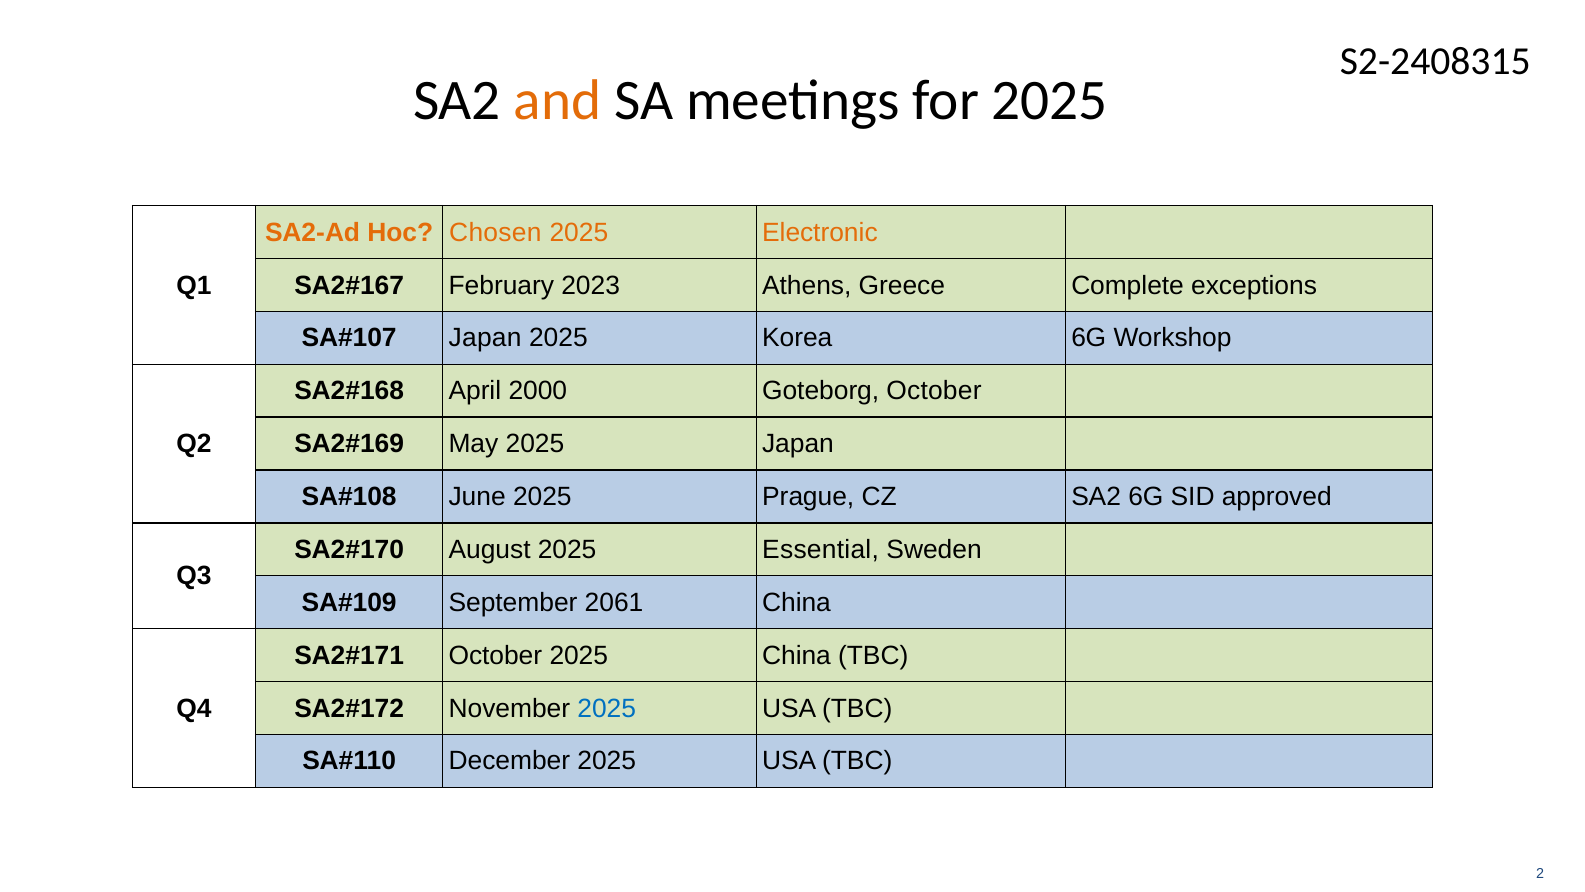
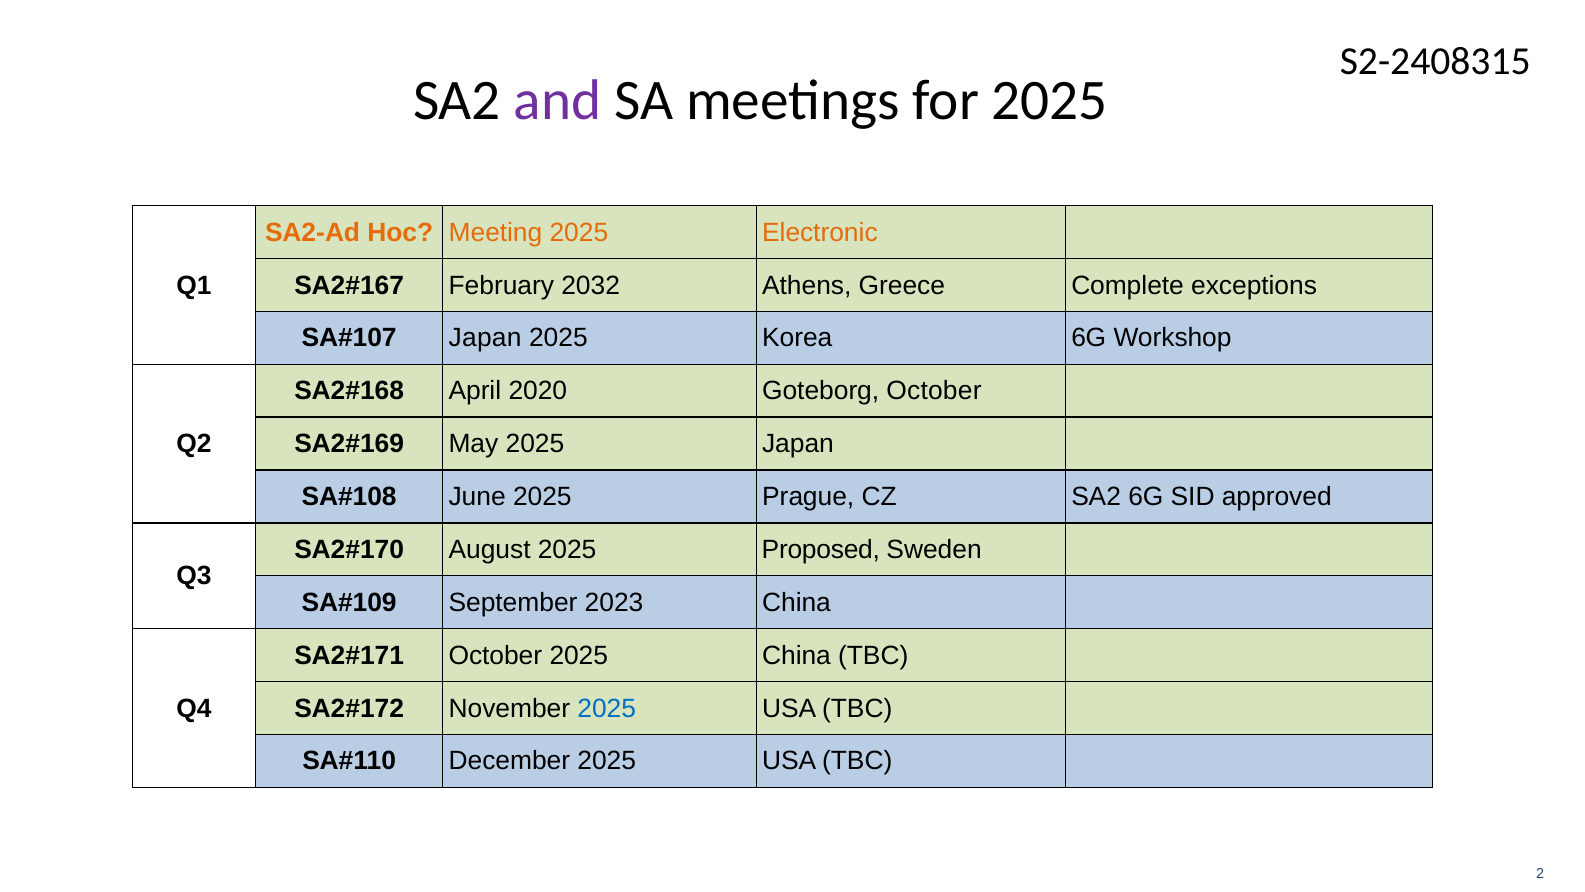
and colour: orange -> purple (558, 101)
Chosen: Chosen -> Meeting (495, 232)
2023: 2023 -> 2032 (591, 285)
2000: 2000 -> 2020 (538, 391)
Essential: Essential -> Proposed (821, 549)
2061: 2061 -> 2023 (614, 602)
